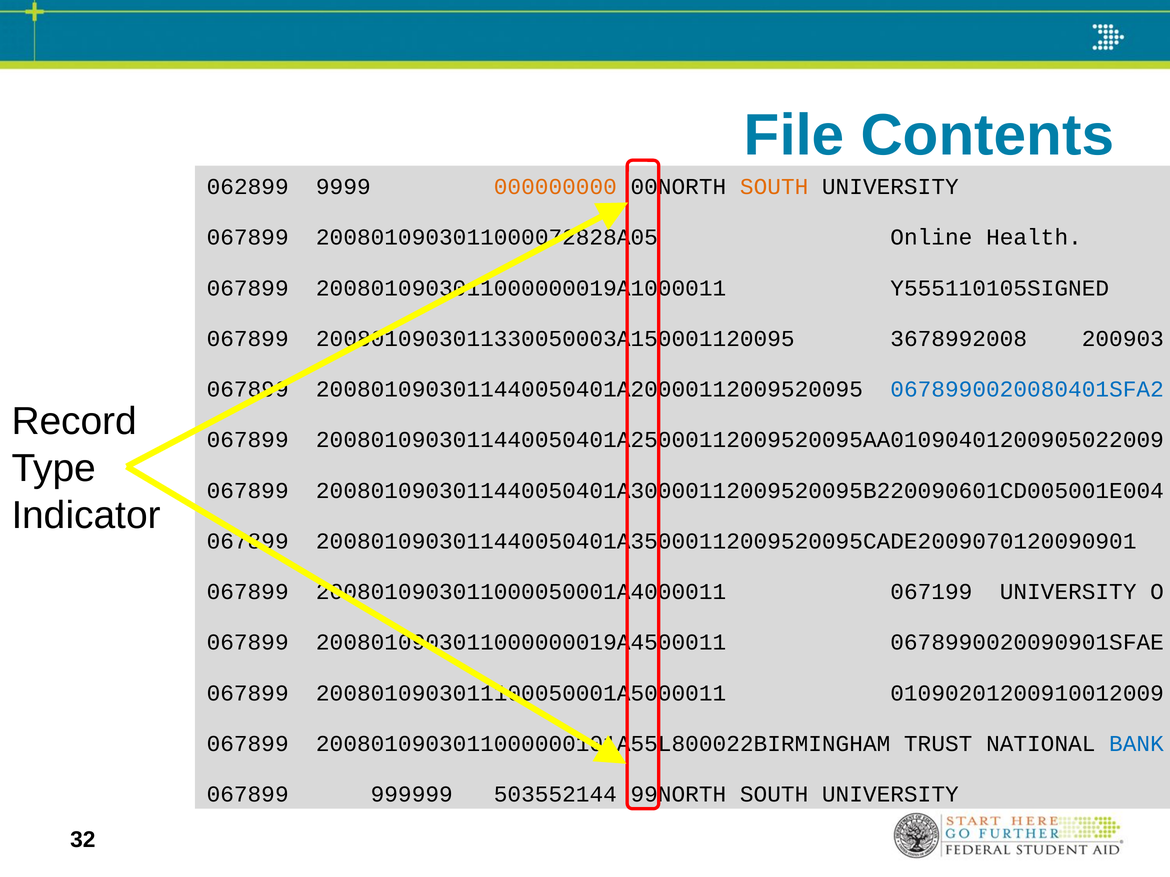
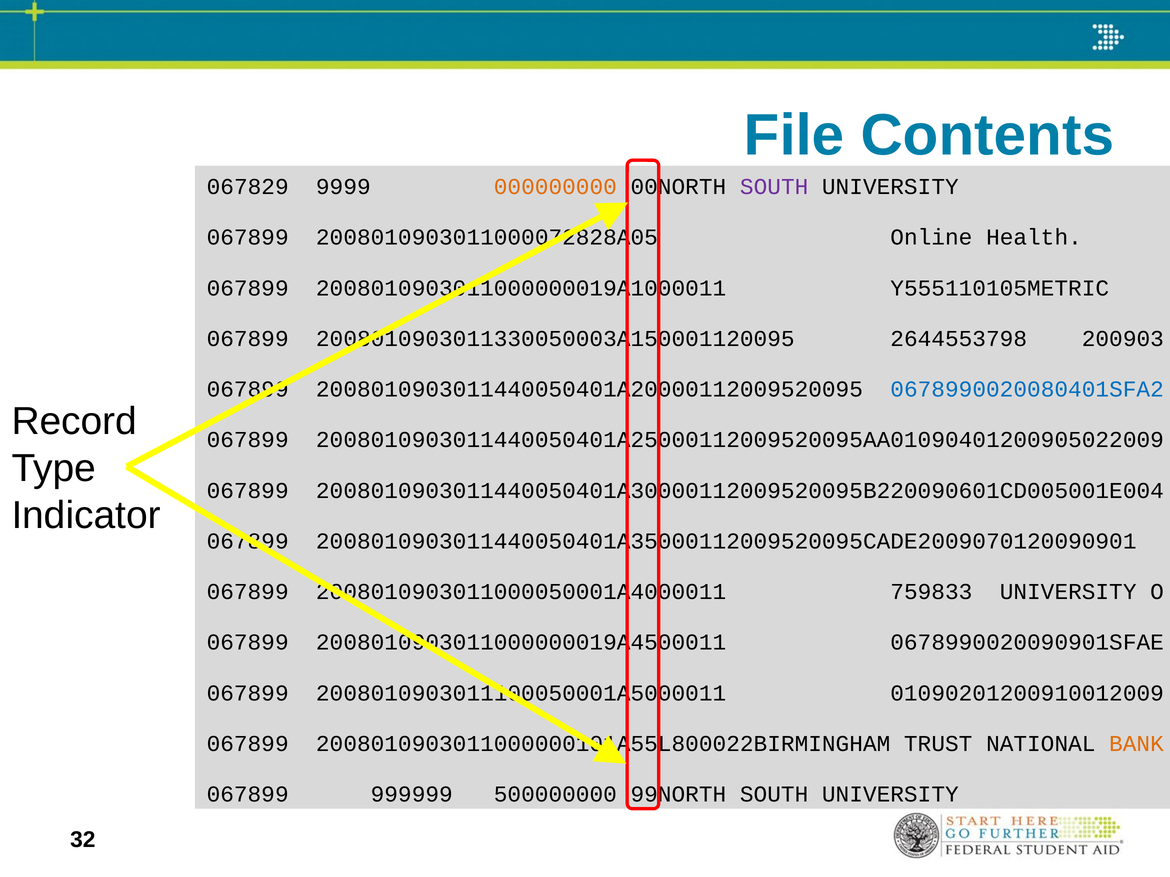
062899: 062899 -> 067829 (248, 187)
SOUTH colour: orange -> purple (774, 187)
Y555110105SIGNED: Y555110105SIGNED -> Y555110105METRIC (1000, 288)
3678992008: 3678992008 -> 2644553798 (959, 339)
067199: 067199 -> 759833 (931, 592)
BANK colour: blue -> orange (1136, 744)
503552144: 503552144 -> 500000000 (555, 795)
